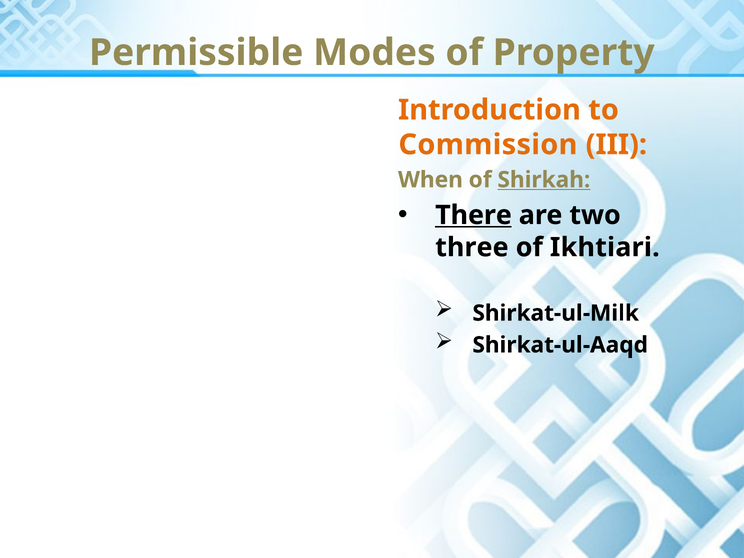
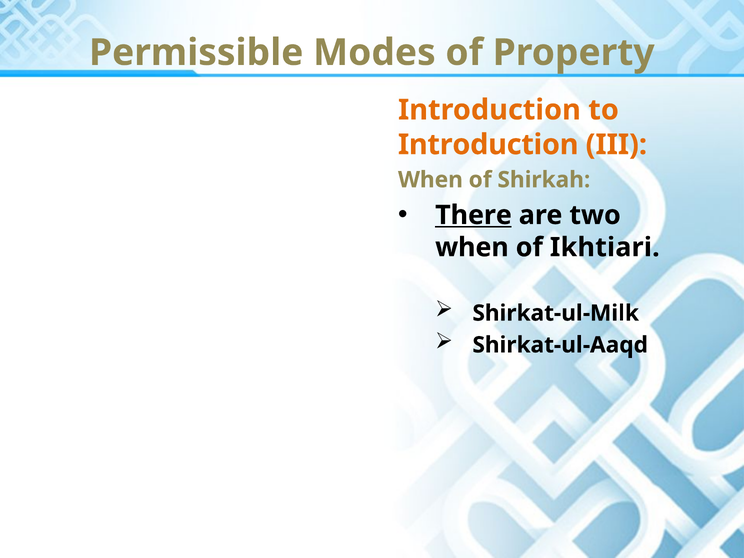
Commission: Commission -> Introduction (488, 145)
Shirkah underline: present -> none (544, 180)
three: three -> when (472, 247)
